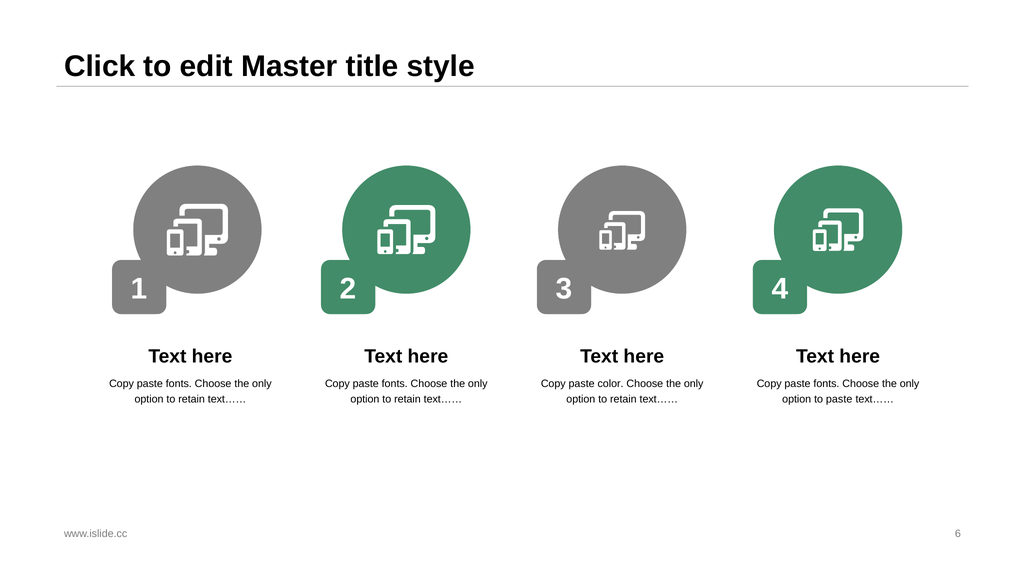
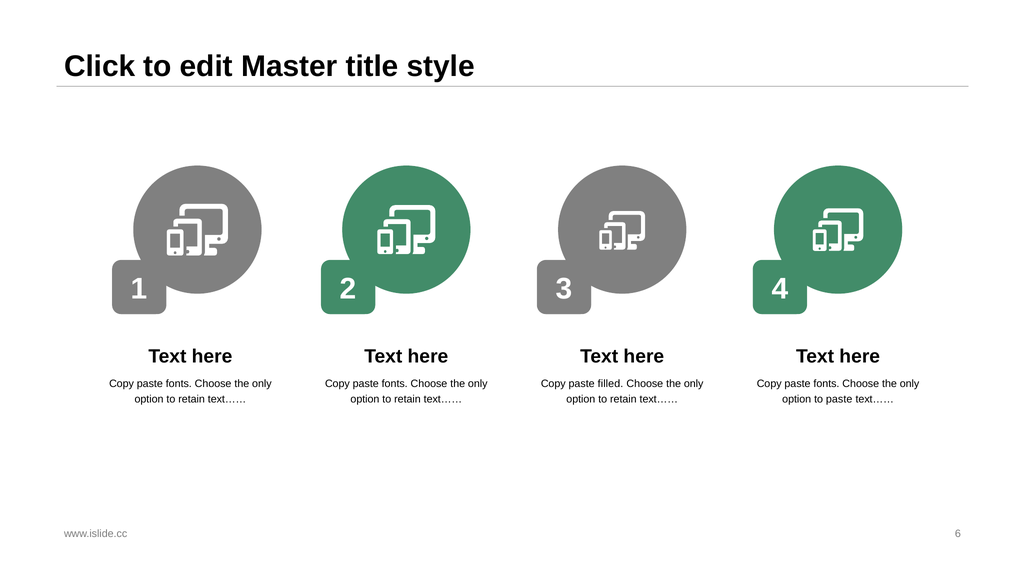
color: color -> filled (610, 384)
